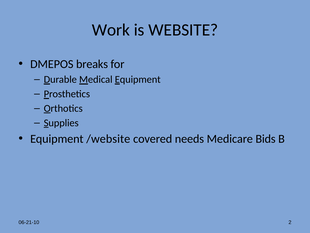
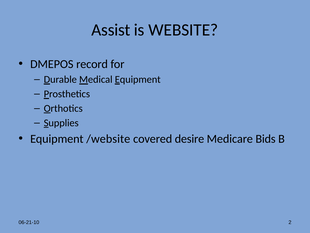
Work: Work -> Assist (111, 30)
breaks: breaks -> record (92, 64)
needs: needs -> desire (189, 139)
